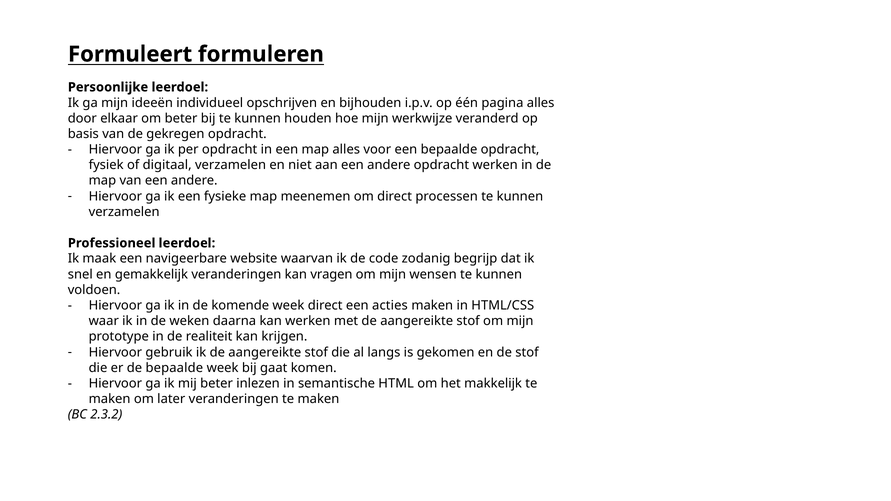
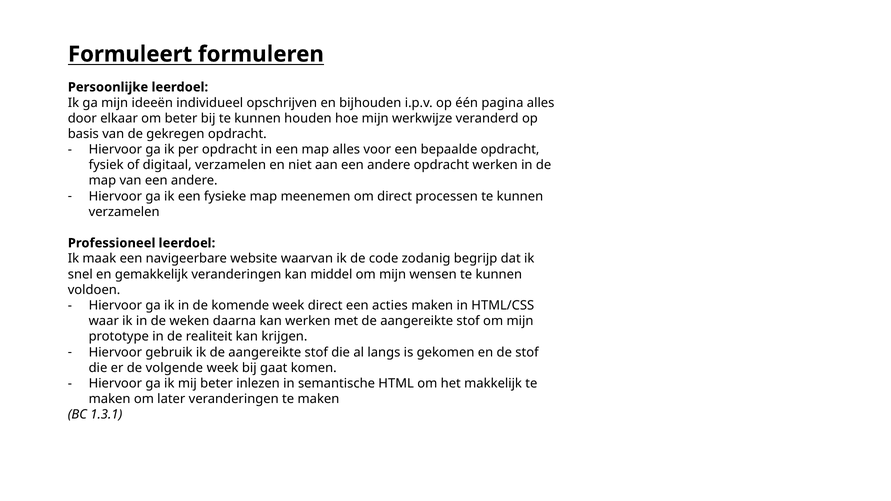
vragen: vragen -> middel (331, 274)
de bepaalde: bepaalde -> volgende (174, 368)
2.3.2: 2.3.2 -> 1.3.1 (106, 415)
